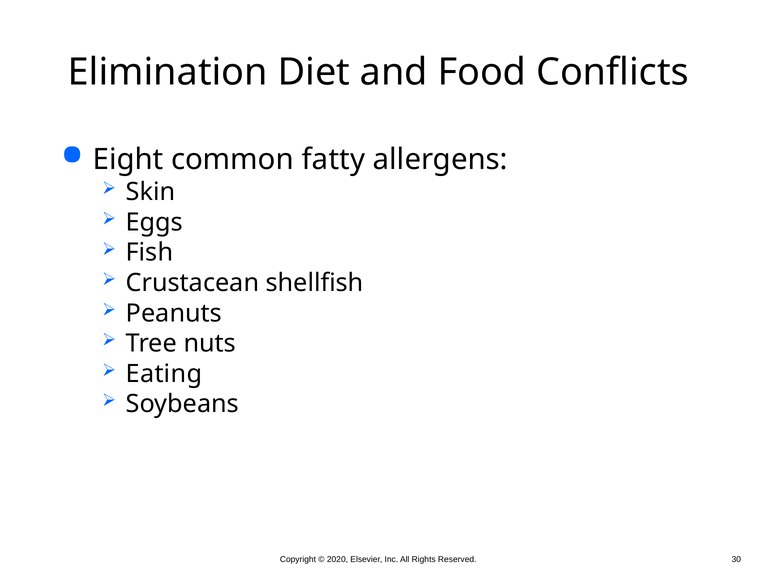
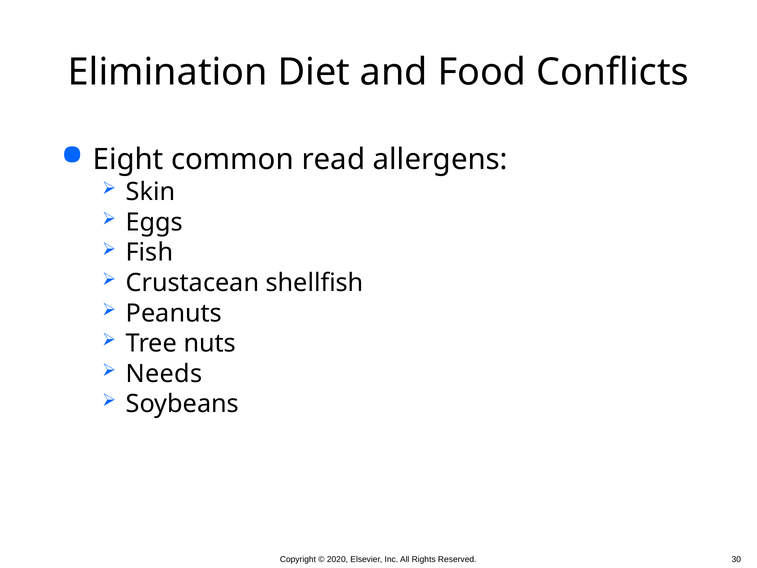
fatty: fatty -> read (333, 159)
Eating: Eating -> Needs (164, 374)
